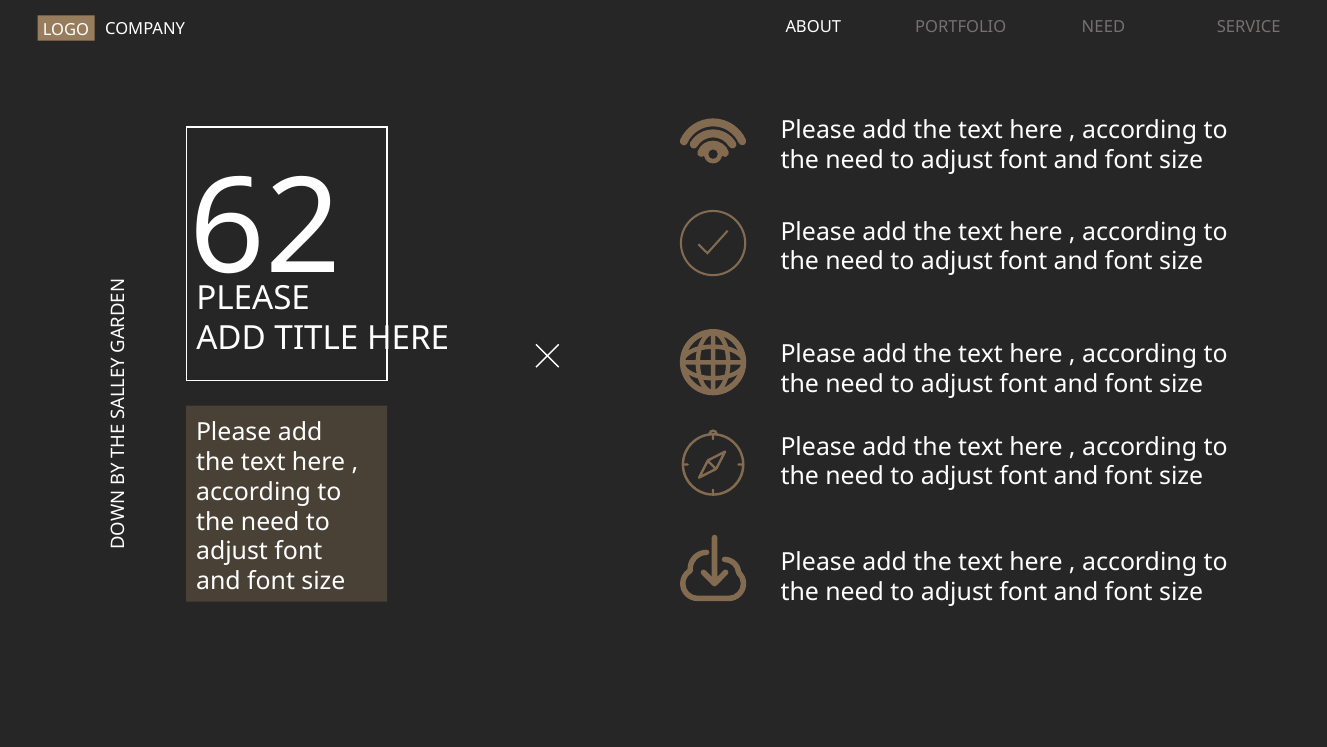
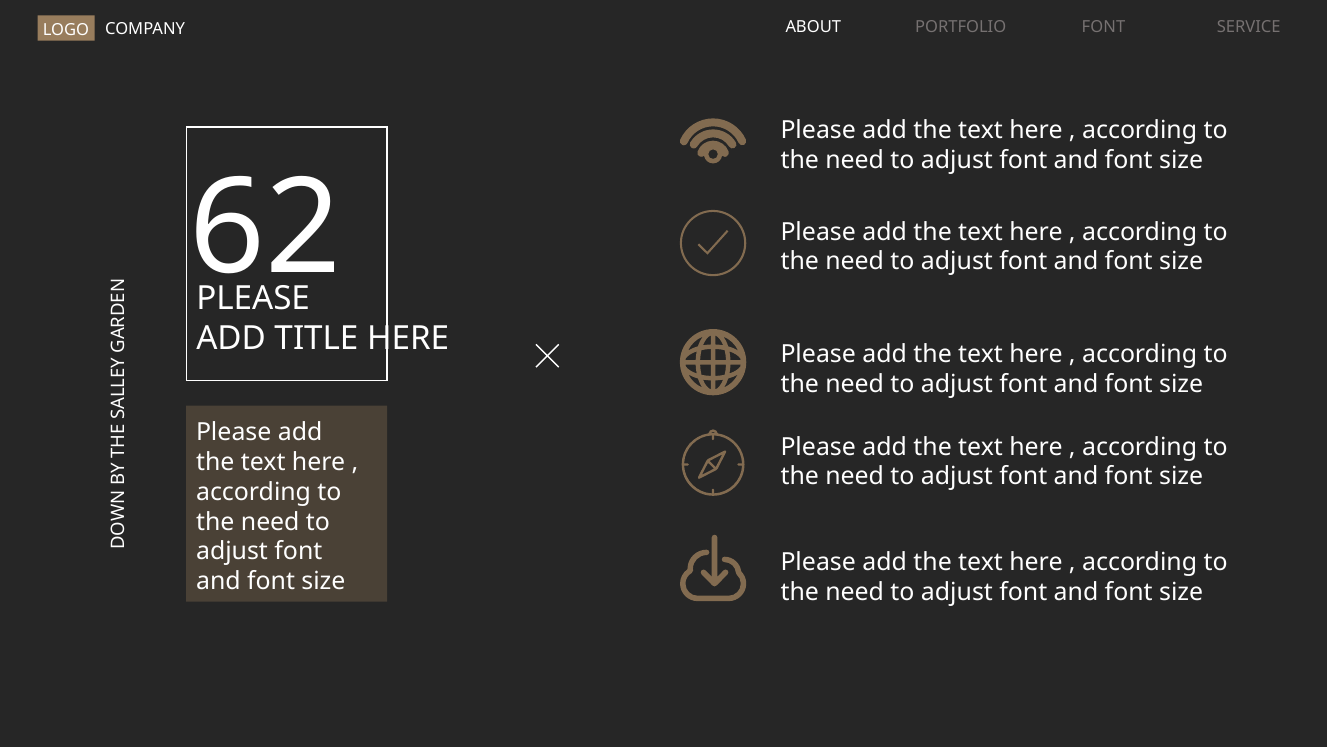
PORTFOLIO NEED: NEED -> FONT (1104, 27)
